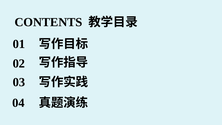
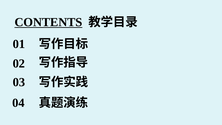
CONTENTS underline: none -> present (48, 22)
